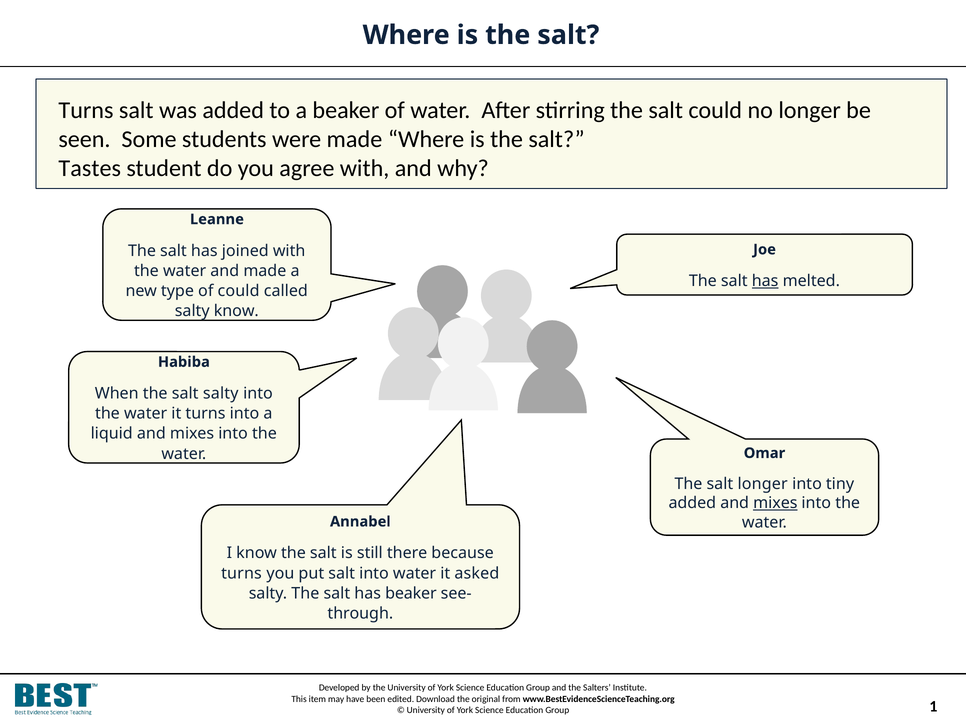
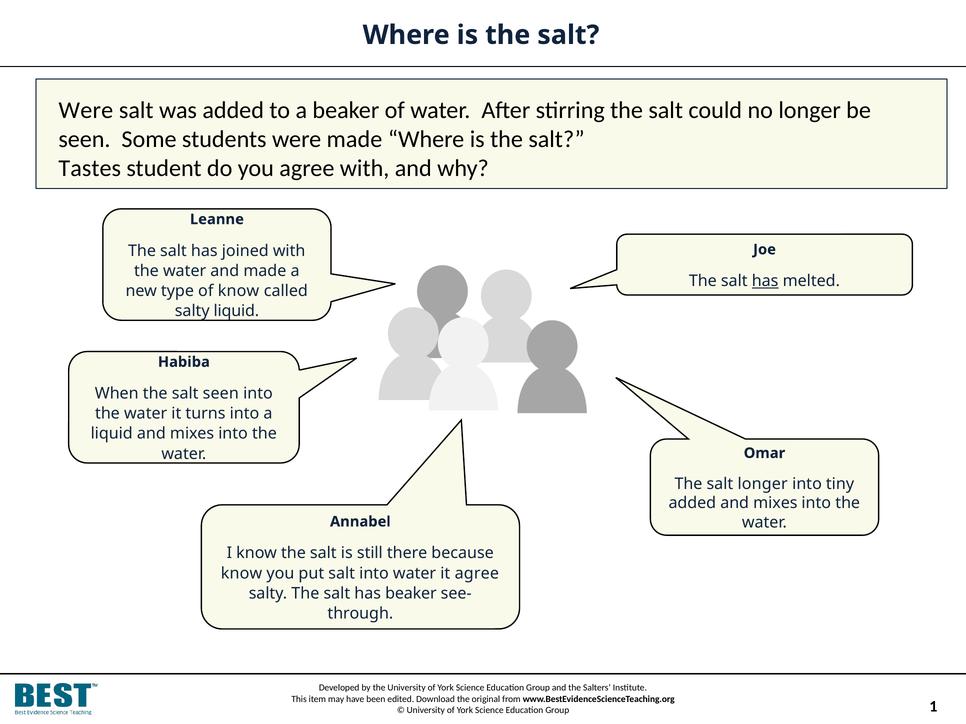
Turns: Turns -> Were (86, 110)
of could: could -> know (239, 291)
salty know: know -> liquid (236, 311)
salt salty: salty -> seen (221, 394)
mixes underline: present -> none (775, 503)
turns: turns -> know (241, 574)
it asked: asked -> agree (477, 574)
